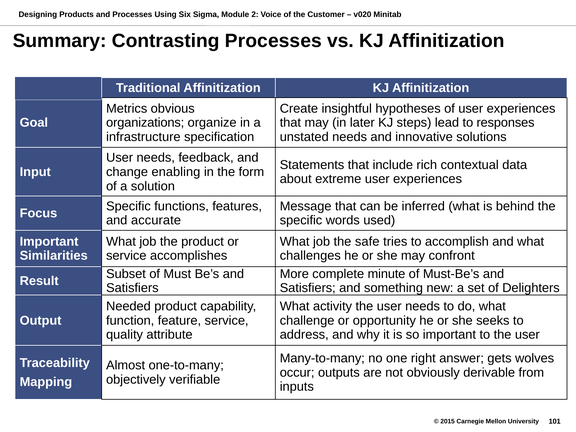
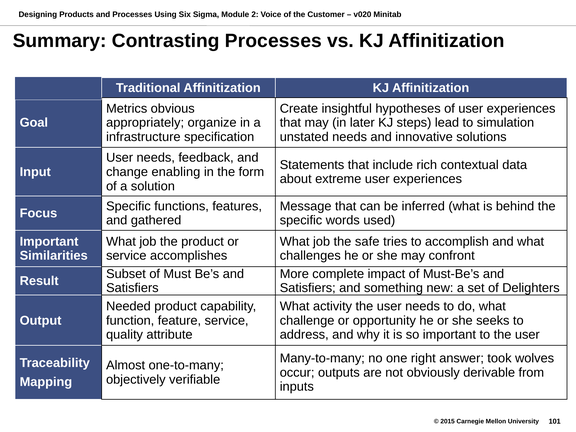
organizations: organizations -> appropriately (145, 123)
responses: responses -> simulation (505, 123)
accurate: accurate -> gathered (156, 220)
minute: minute -> impact (386, 274)
gets: gets -> took (499, 358)
